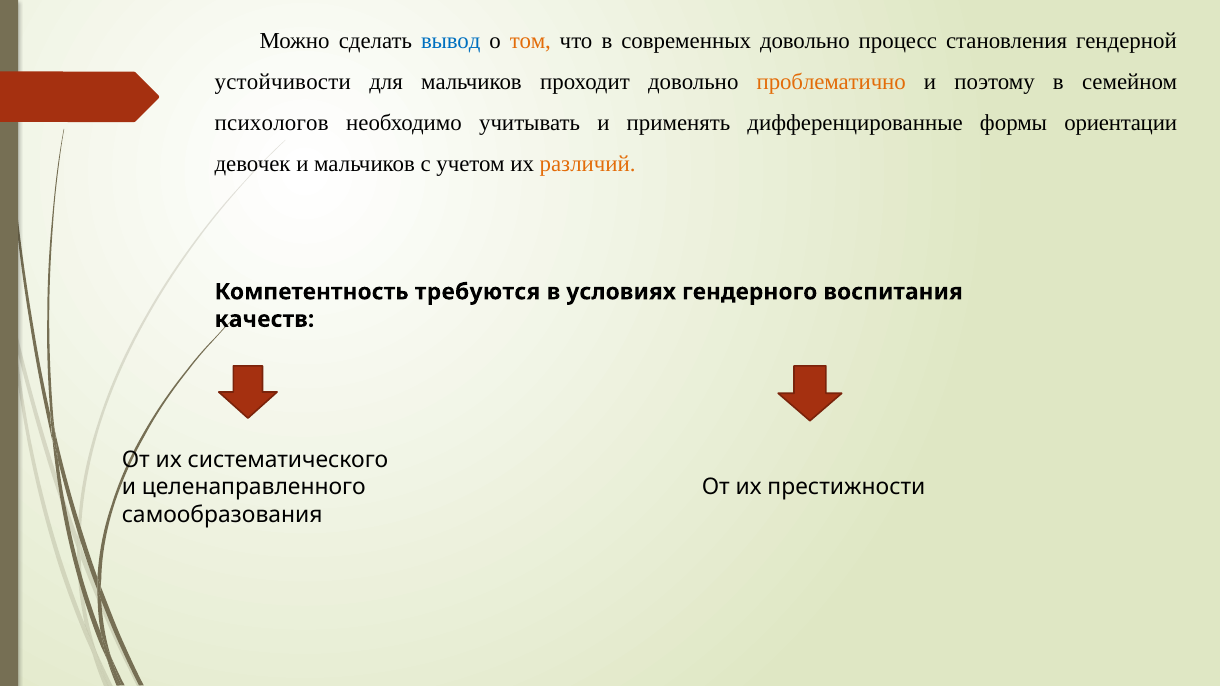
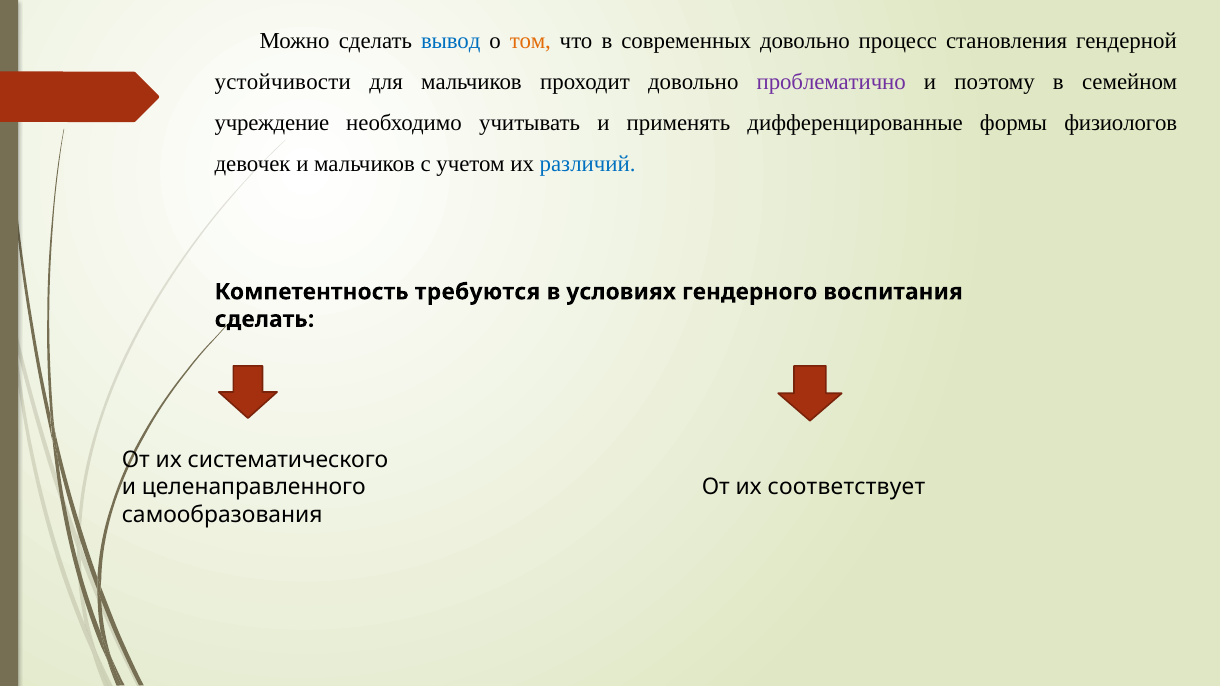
проблематично colour: orange -> purple (831, 82)
психологов: психологов -> учреждение (272, 123)
ориентации: ориентации -> физиологов (1121, 123)
различий colour: orange -> blue (588, 164)
качеств: качеств -> сделать (264, 319)
престижности: престижности -> соответствует (846, 488)
